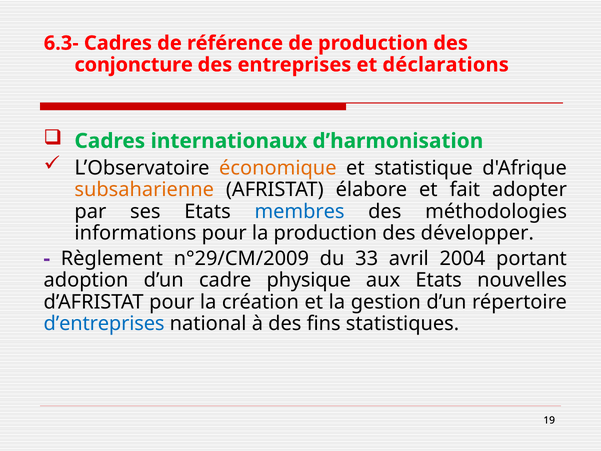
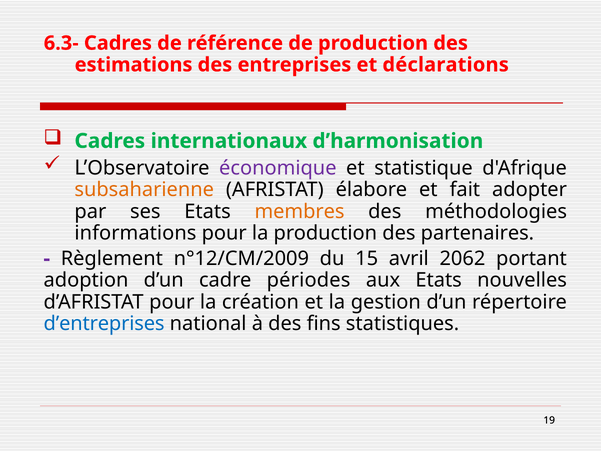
conjoncture: conjoncture -> estimations (134, 65)
économique colour: orange -> purple (278, 168)
membres colour: blue -> orange (300, 211)
développer: développer -> partenaires (477, 233)
n°29/CM/2009: n°29/CM/2009 -> n°12/CM/2009 (241, 259)
33: 33 -> 15 (367, 259)
2004: 2004 -> 2062 (462, 259)
physique: physique -> périodes (309, 280)
